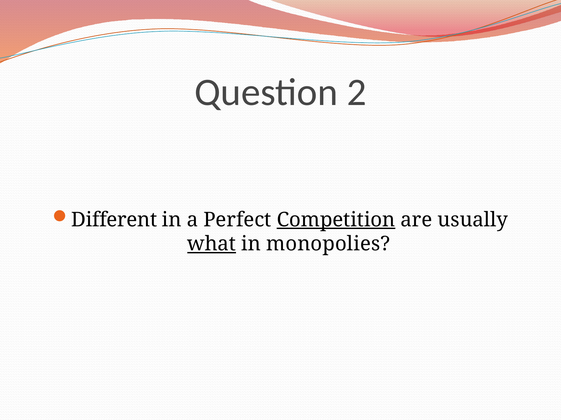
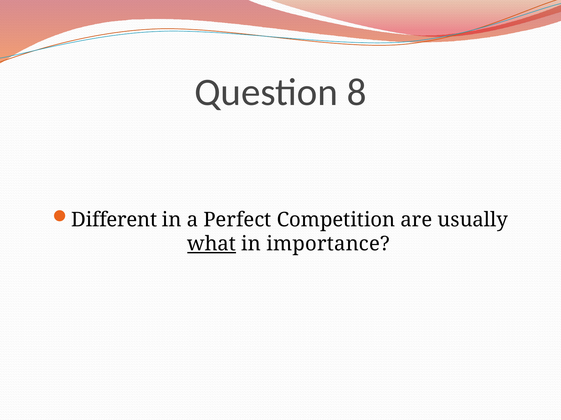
2: 2 -> 8 (357, 93)
Competition underline: present -> none (336, 220)
monopolies: monopolies -> importance (328, 244)
